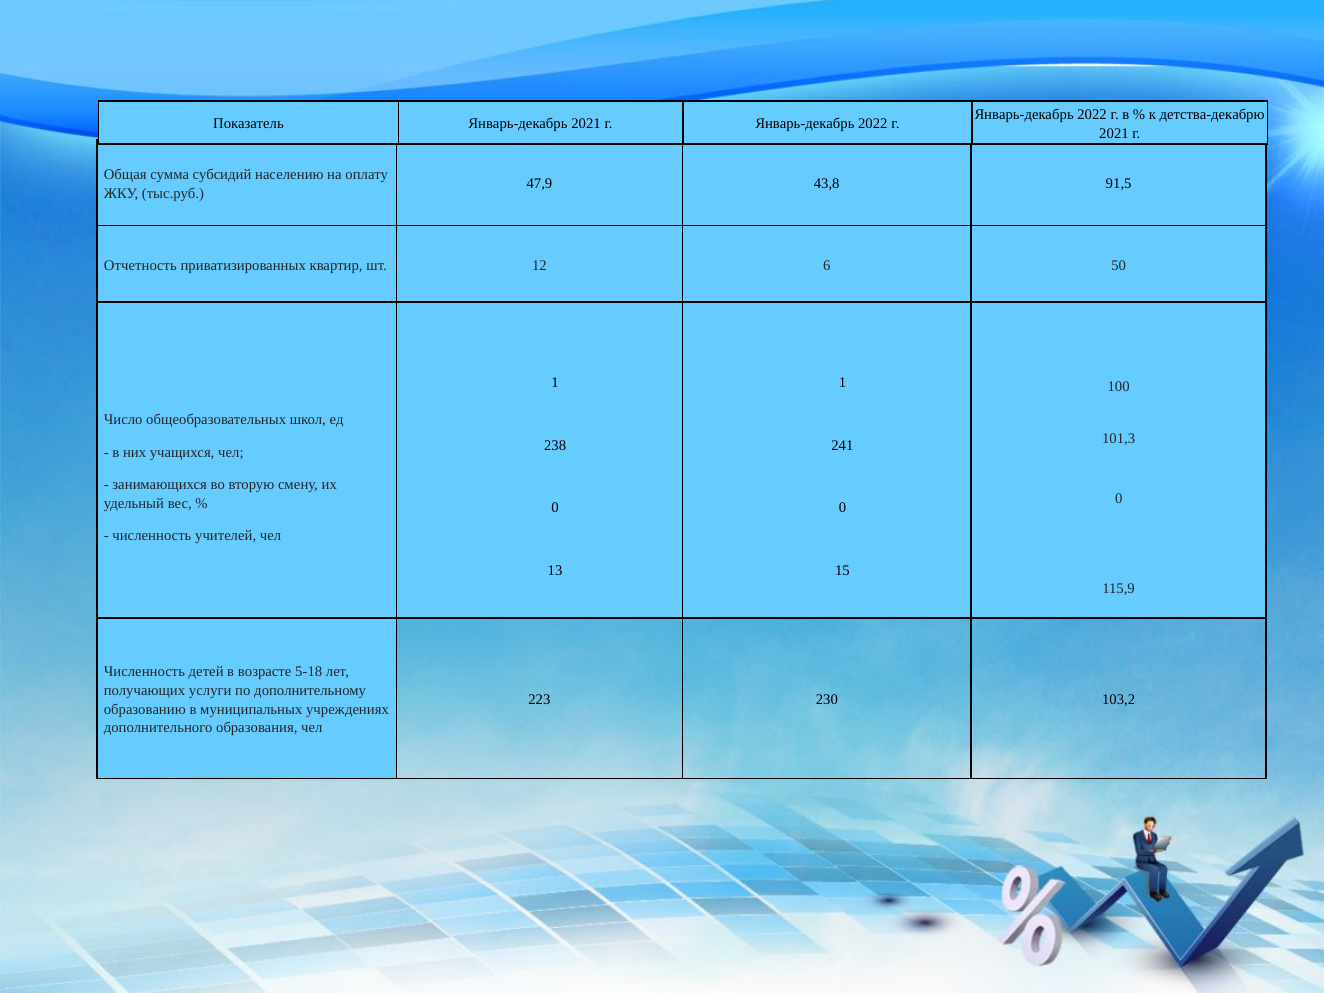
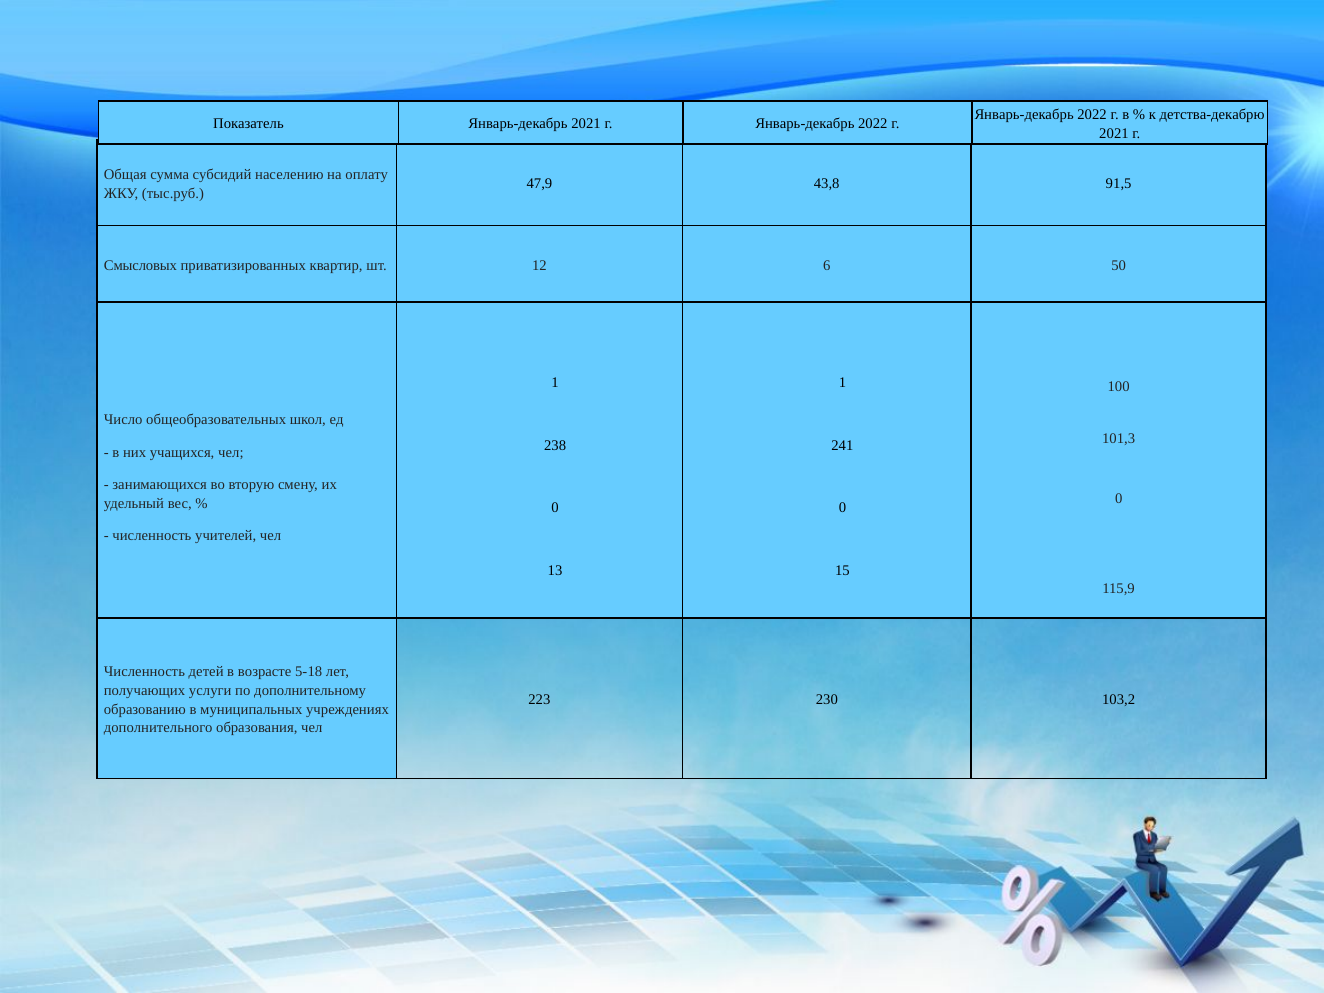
Отчетность: Отчетность -> Смысловых (140, 265)
